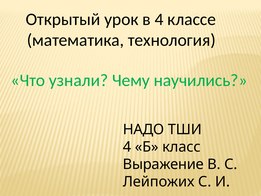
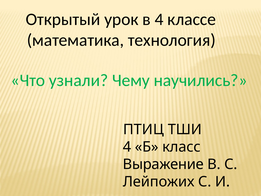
НАДО: НАДО -> ПТИЦ (143, 129)
